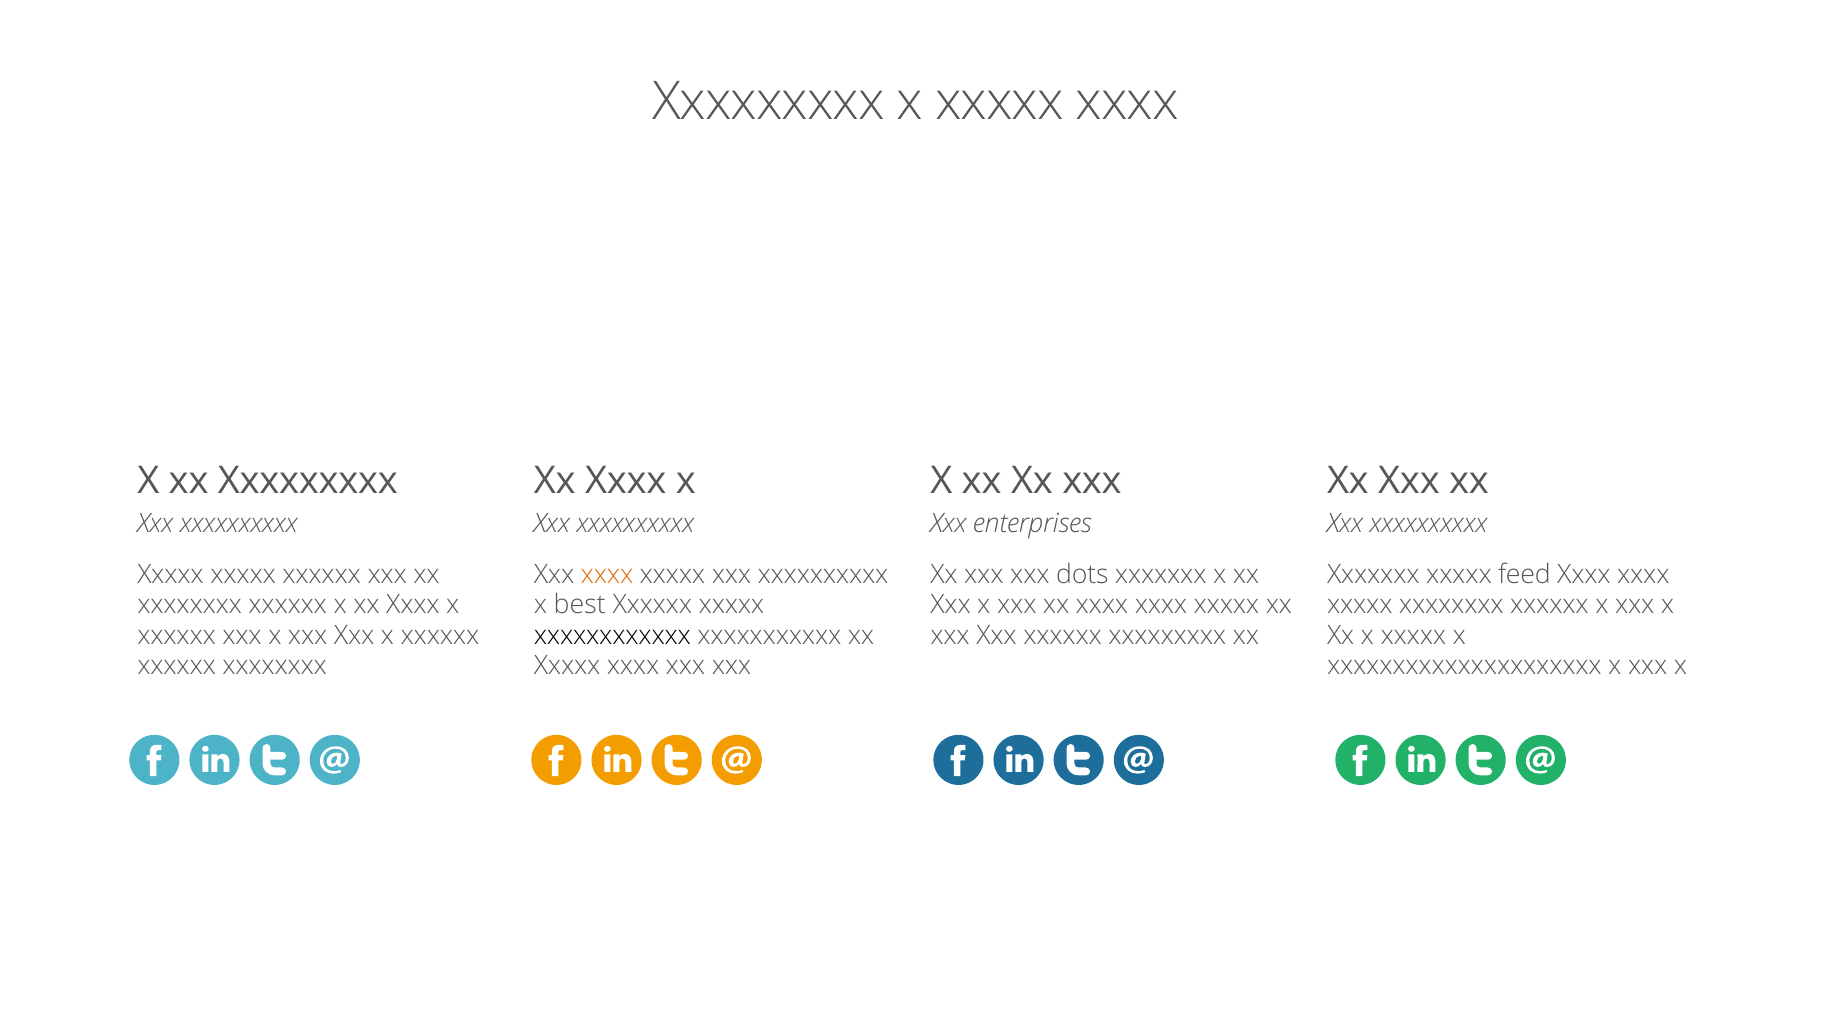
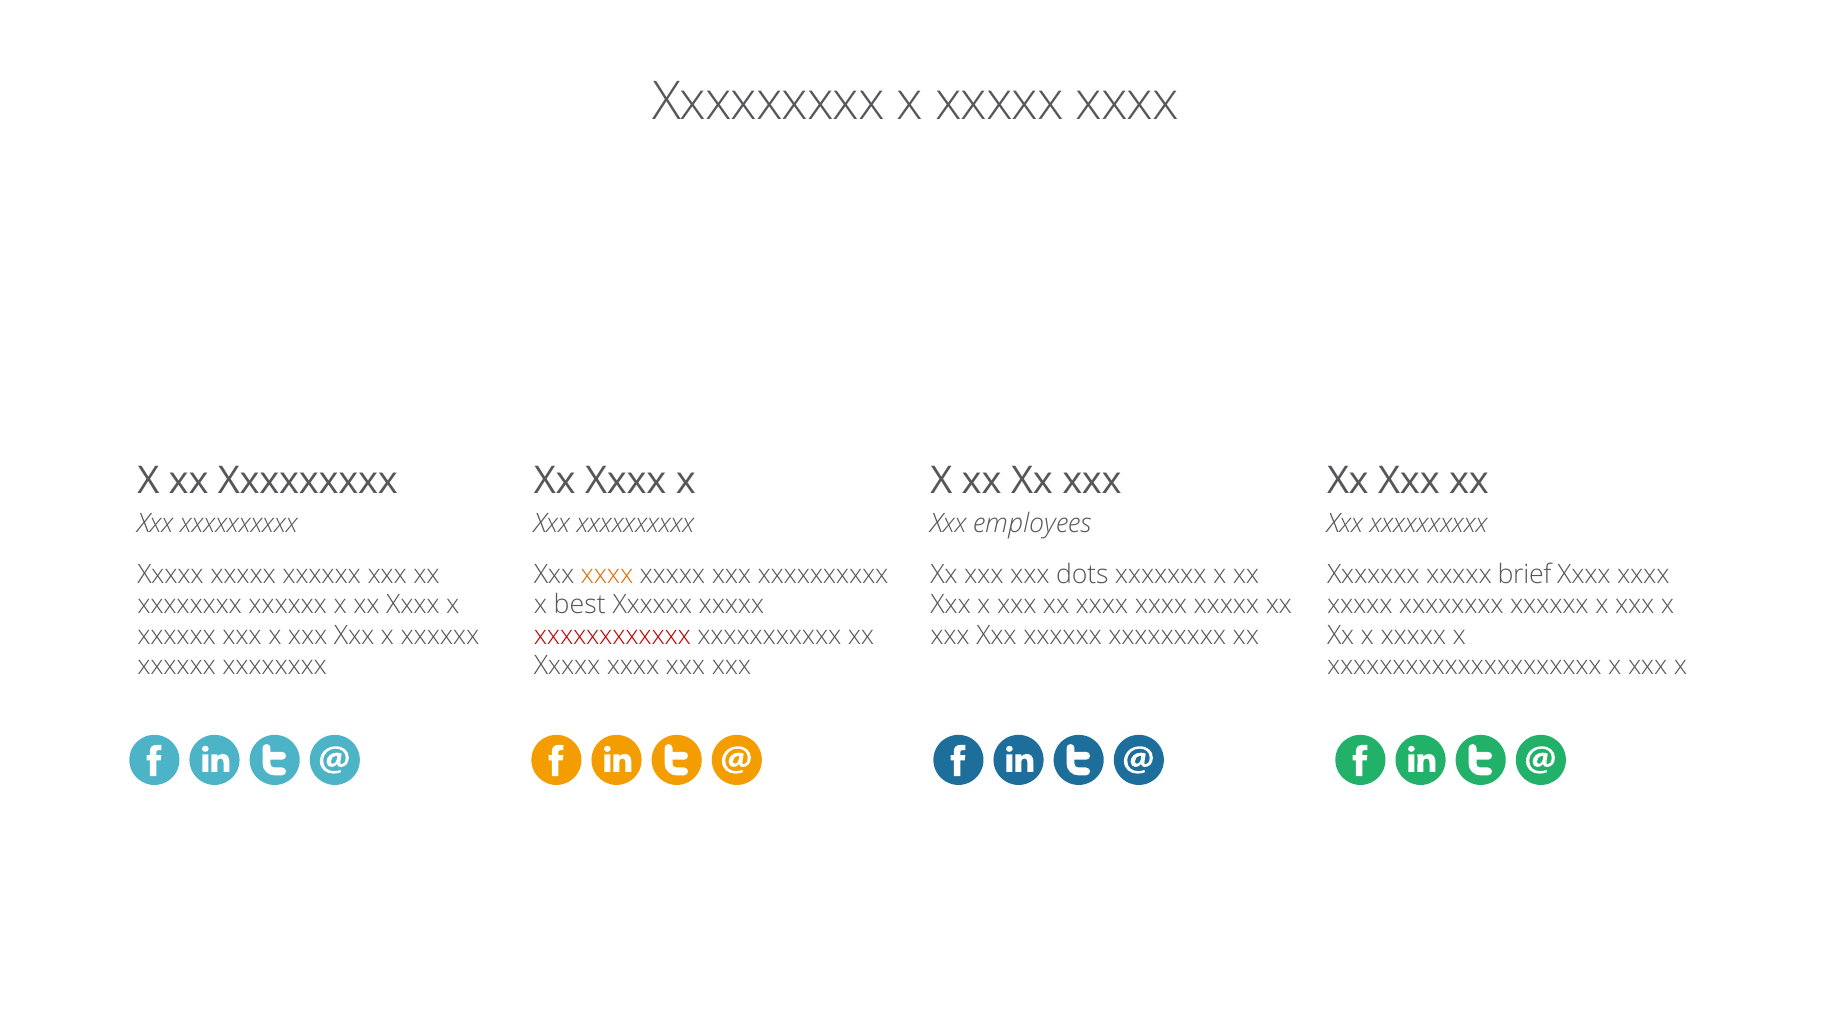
enterprises: enterprises -> employees (1032, 523)
feed: feed -> brief (1525, 574)
xxxxxxxxxxxx colour: black -> red (612, 635)
